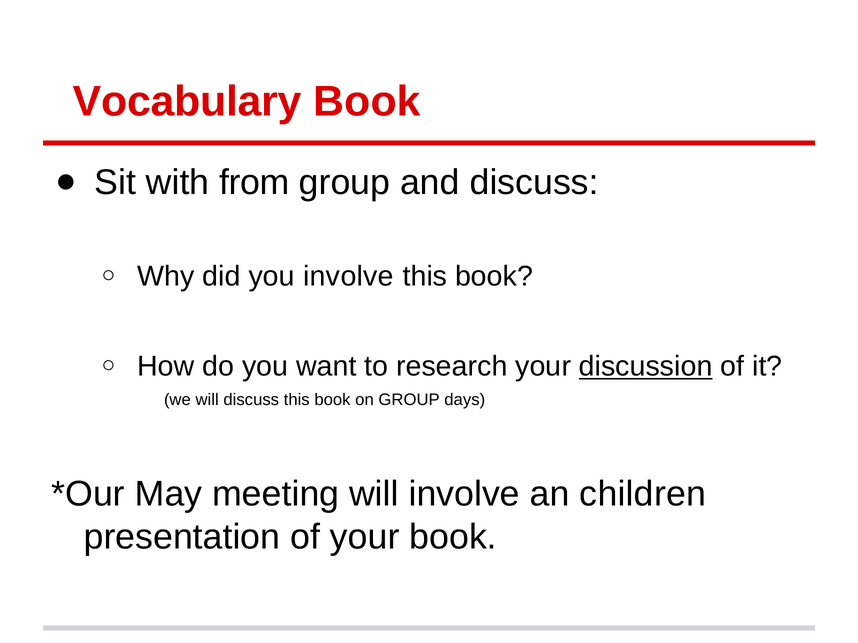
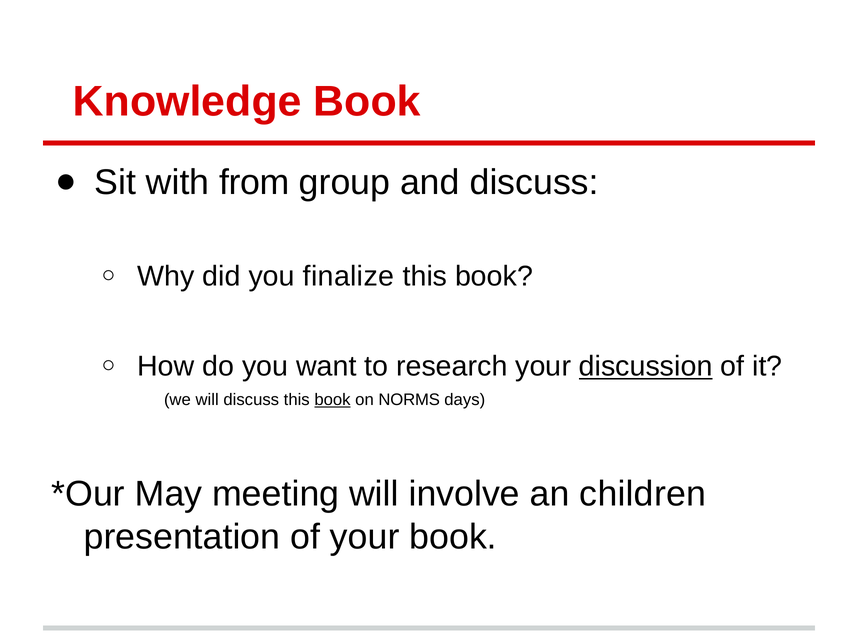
Vocabulary: Vocabulary -> Knowledge (187, 102)
you involve: involve -> finalize (348, 277)
book underline: none -> present (332, 400)
on GROUP: GROUP -> NORMS (409, 400)
